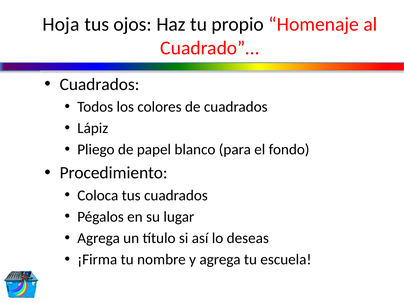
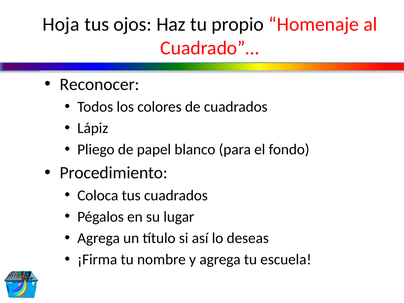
Cuadrados: Cuadrados -> Reconocer (99, 84)
